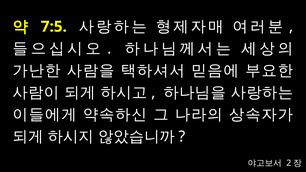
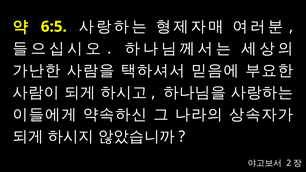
7:5: 7:5 -> 6:5 (54, 27)
